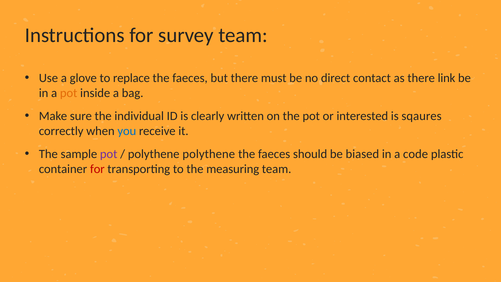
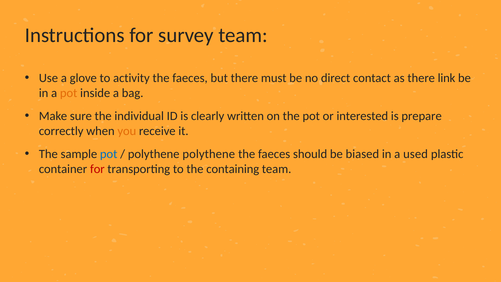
replace: replace -> activity (131, 78)
sqaures: sqaures -> prepare (422, 116)
you colour: blue -> orange (127, 131)
pot colour: purple -> blue (109, 154)
code: code -> used (416, 154)
measuring: measuring -> containing (233, 169)
